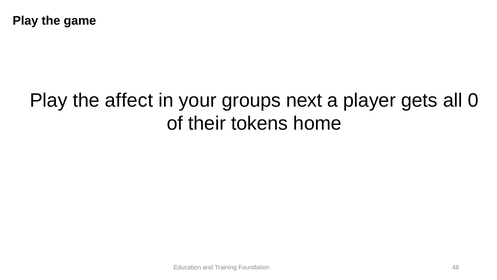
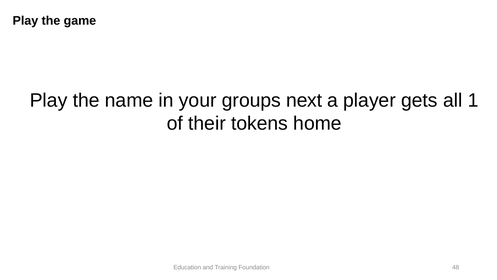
affect: affect -> name (129, 100)
0: 0 -> 1 (473, 100)
